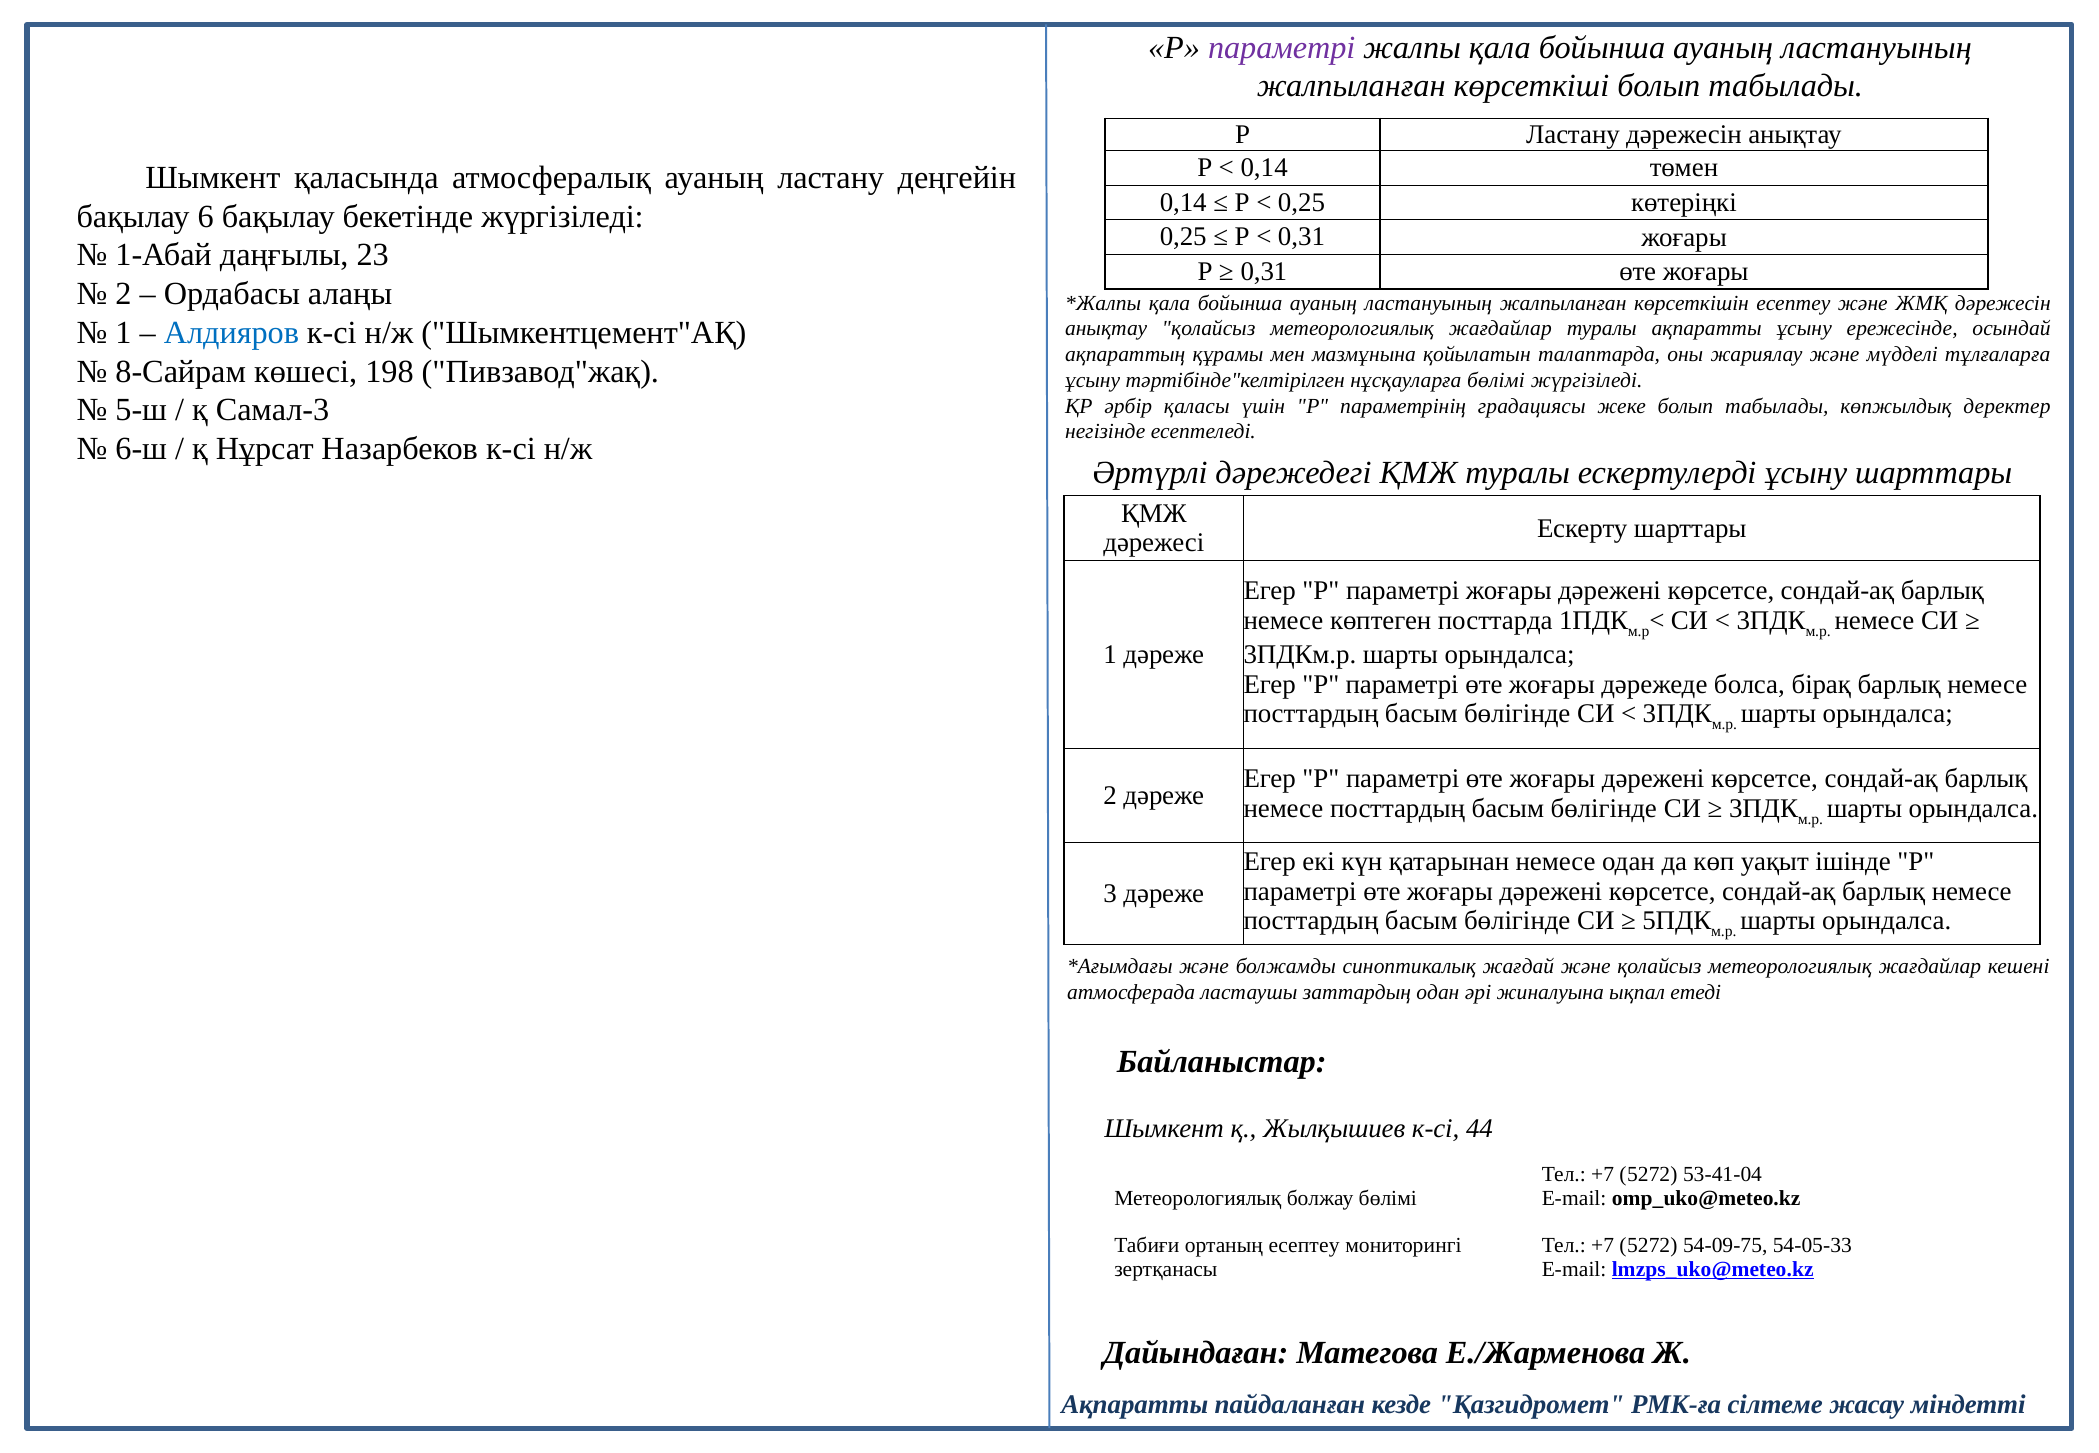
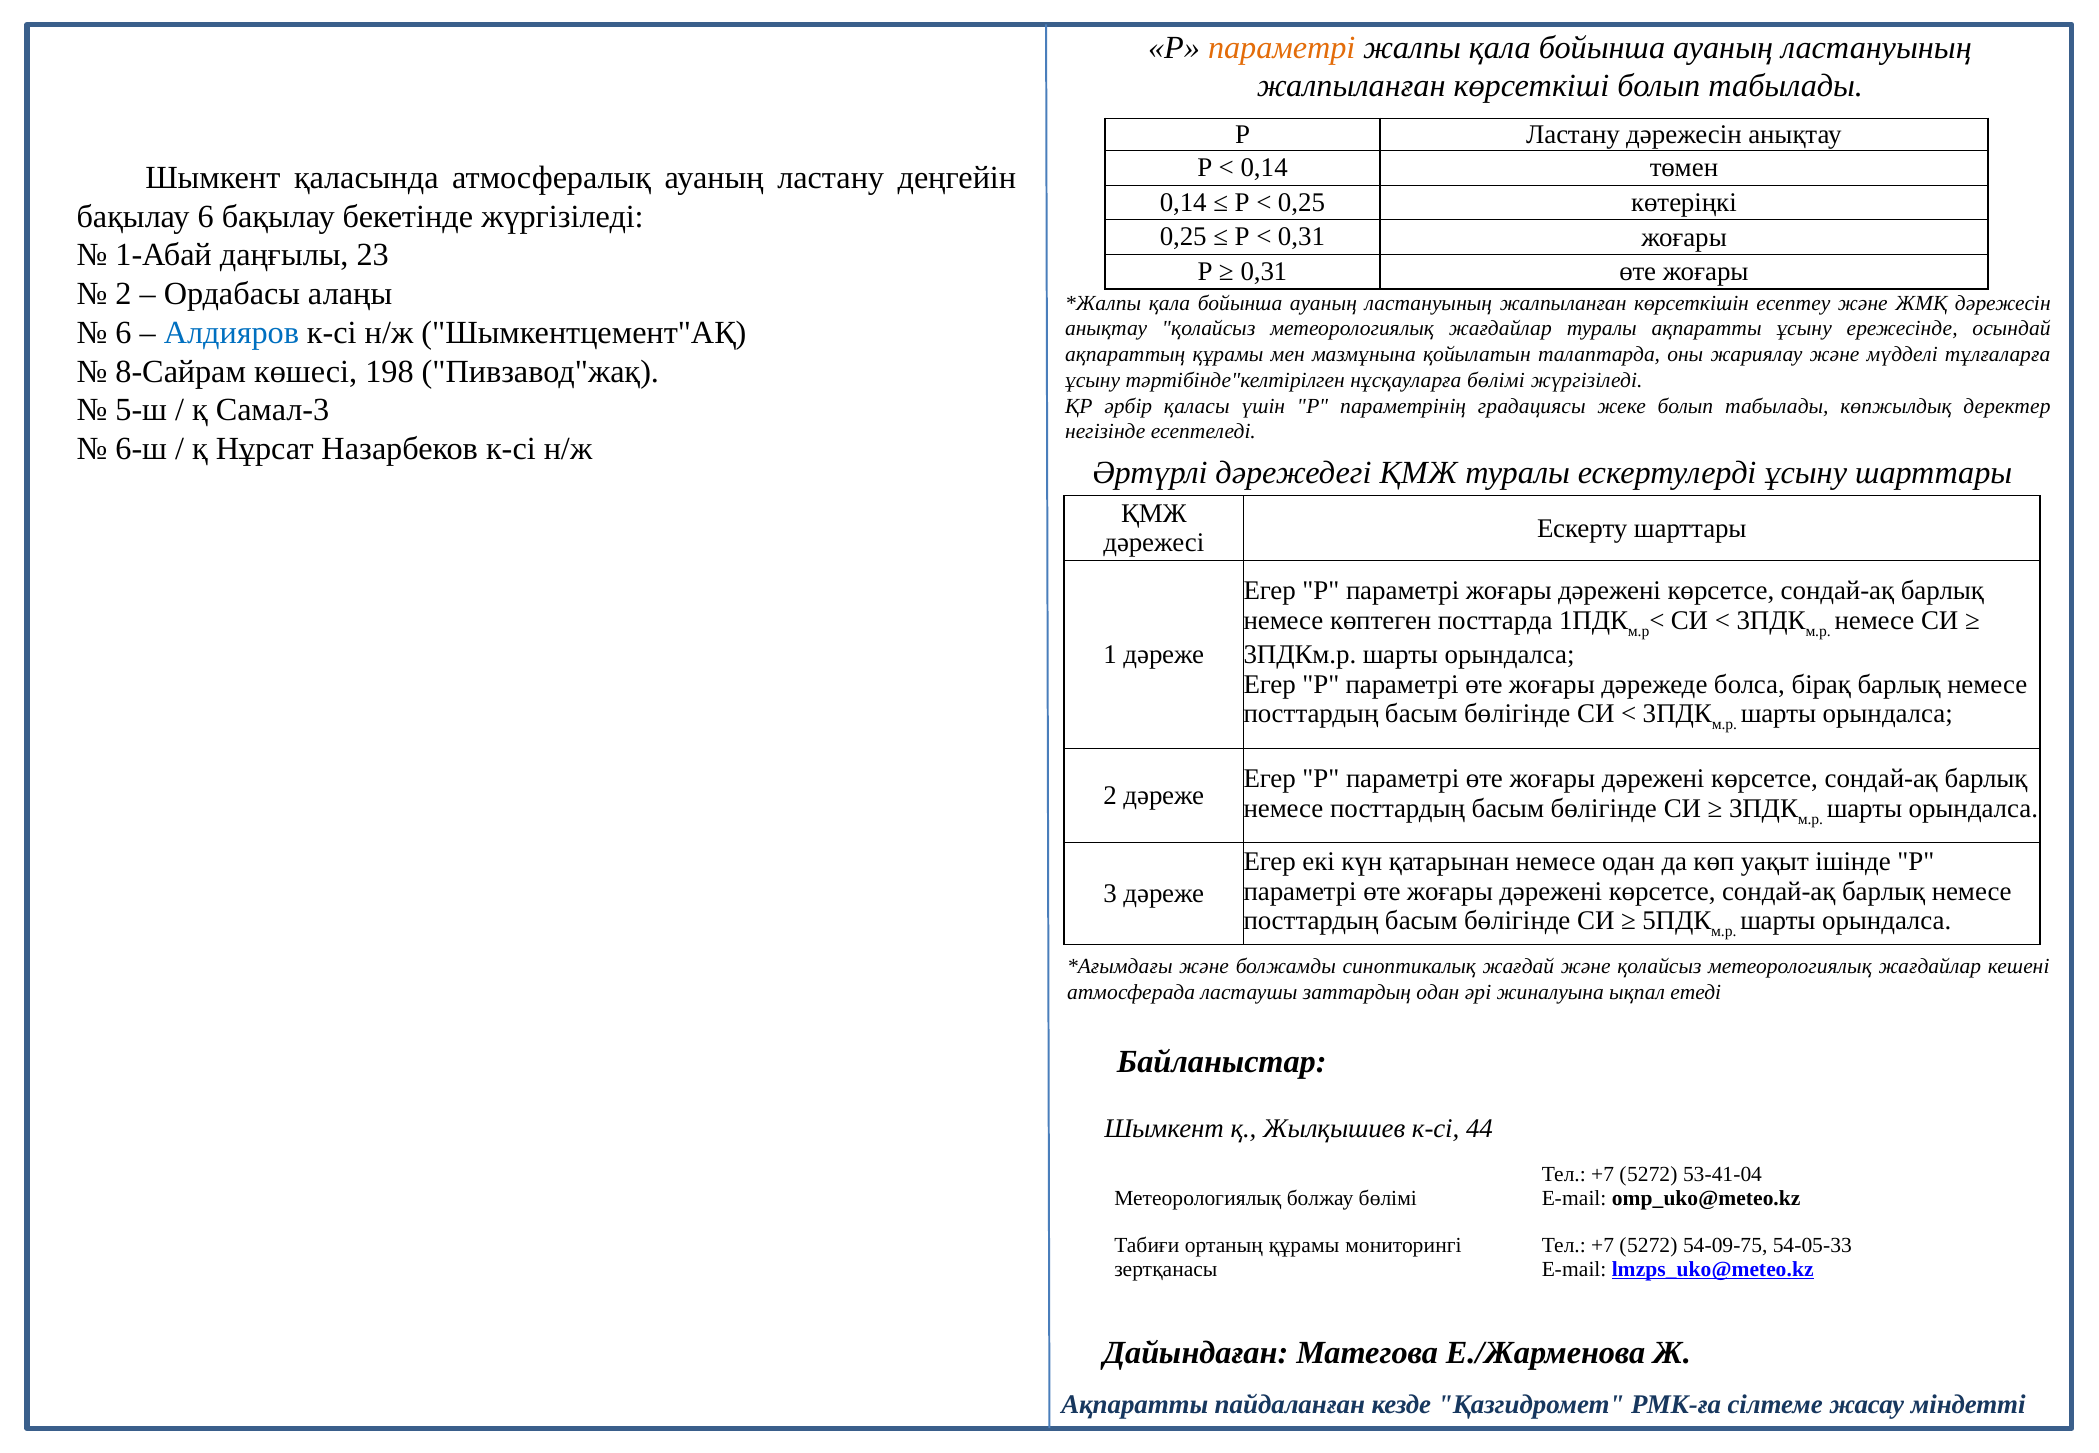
параметрі colour: purple -> orange (1282, 48)
1: 1 -> 6 (124, 333)
ортаның есептеу: есептеу -> құрамы (1304, 1245)
